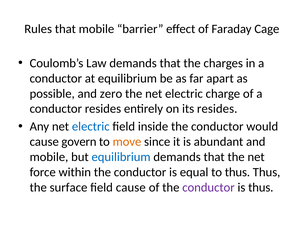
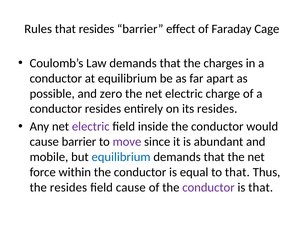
that mobile: mobile -> resides (97, 29)
electric colour: blue -> purple (91, 127)
cause govern: govern -> barrier (79, 142)
move colour: orange -> purple (127, 142)
to thus: thus -> that (237, 172)
the surface: surface -> resides (68, 187)
is thus: thus -> that (261, 187)
